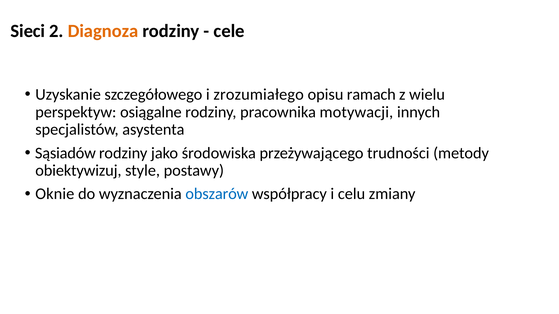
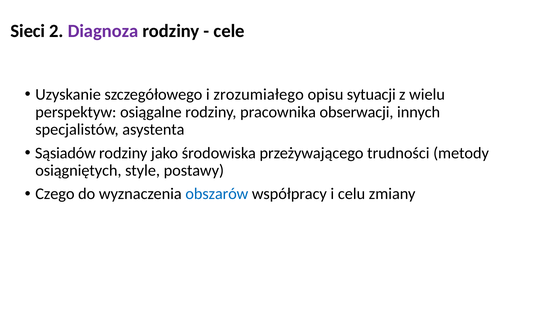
Diagnoza colour: orange -> purple (103, 31)
ramach: ramach -> sytuacji (371, 95)
motywacji: motywacji -> obserwacji (357, 112)
obiektywizuj: obiektywizuj -> osiągniętych (78, 171)
Oknie: Oknie -> Czego (55, 194)
